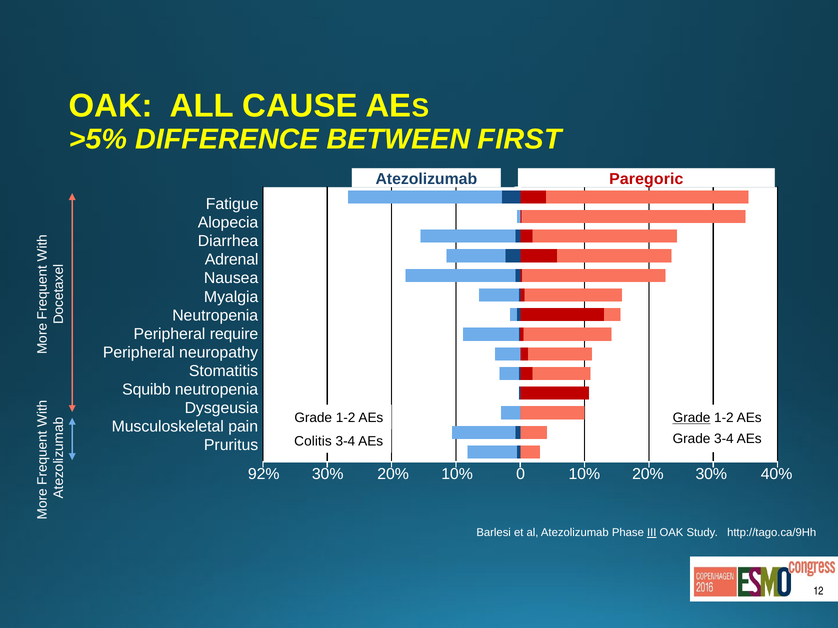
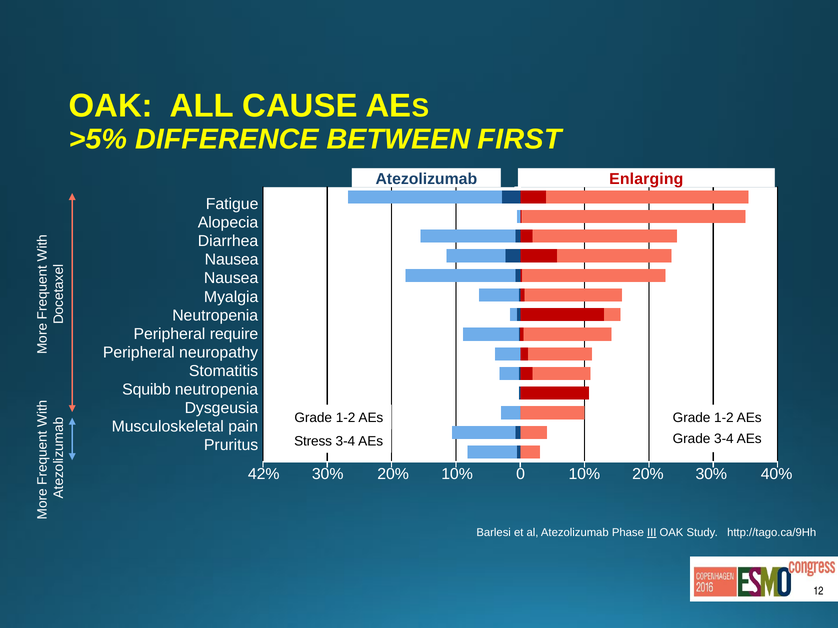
Paregoric: Paregoric -> Enlarging (646, 179)
Adrenal: Adrenal -> Nausea (232, 260)
Grade underline: present -> none (692, 418)
Colitis: Colitis -> Stress (313, 442)
92%: 92% -> 42% (264, 474)
